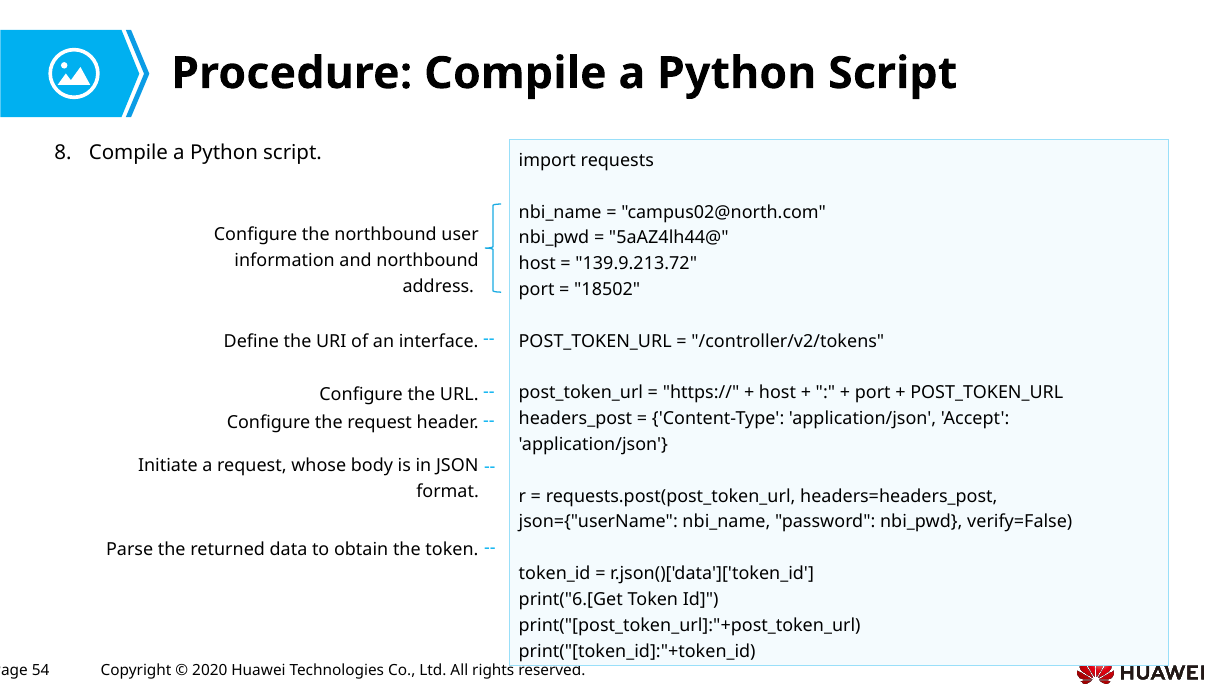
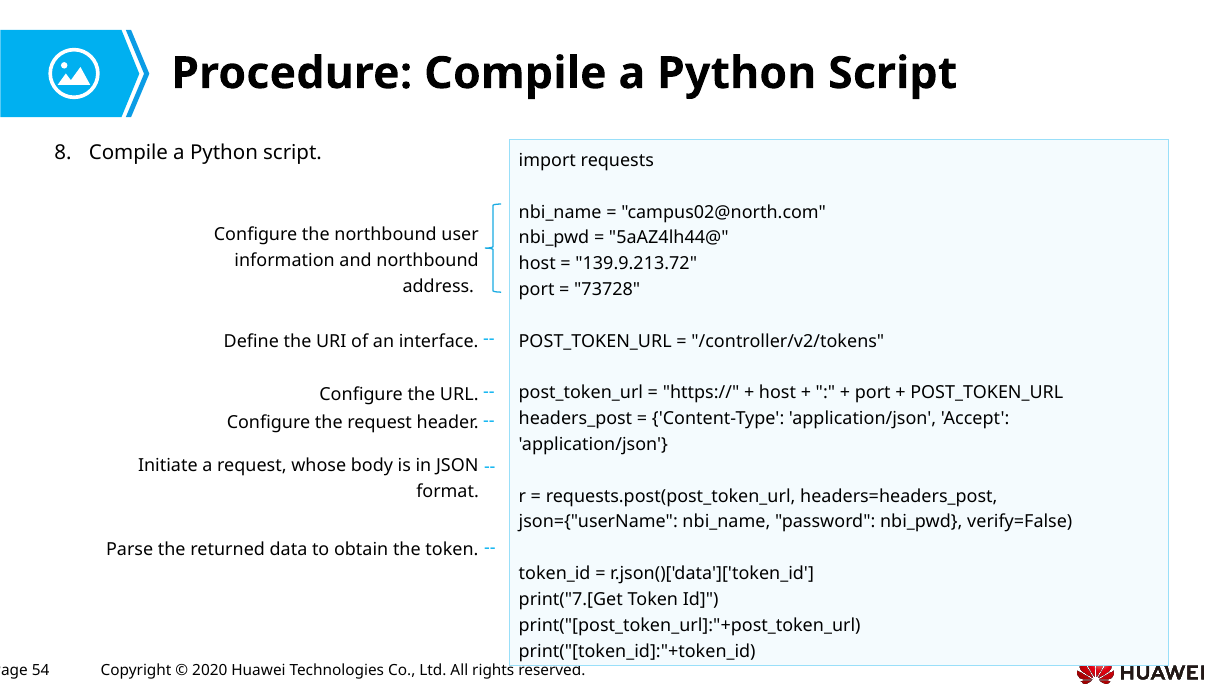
18502: 18502 -> 73728 (607, 290)
print("6.[Get: print("6.[Get -> print("7.[Get (571, 600)
